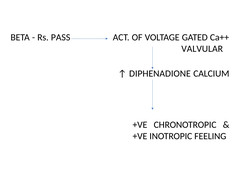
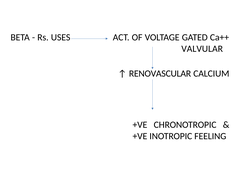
PASS: PASS -> USES (61, 37)
DIPHENADIONE: DIPHENADIONE -> RENOVASCULAR (160, 74)
